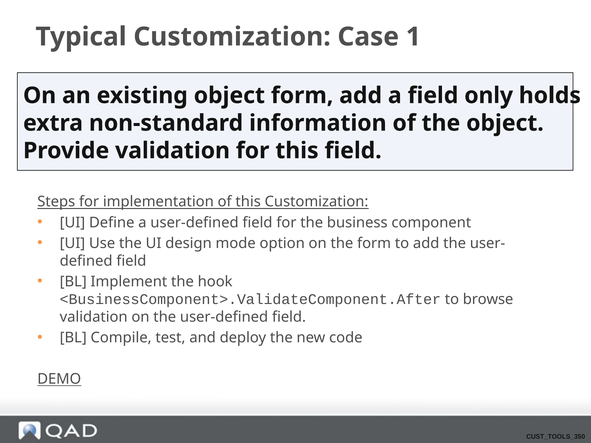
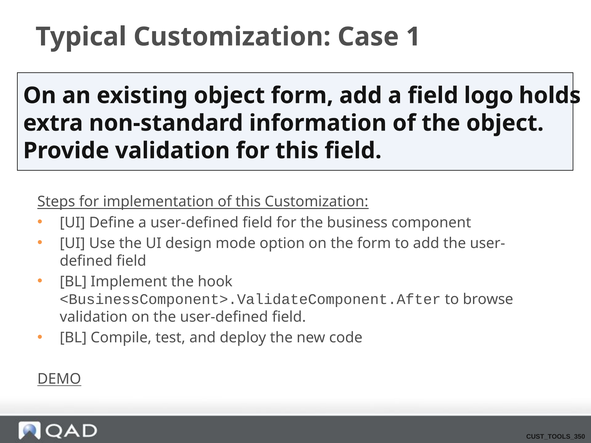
only: only -> logo (489, 96)
